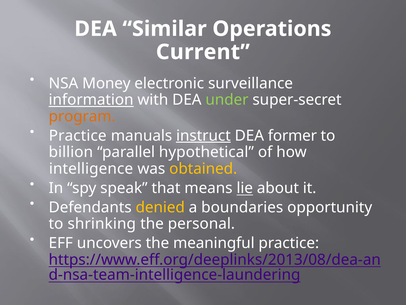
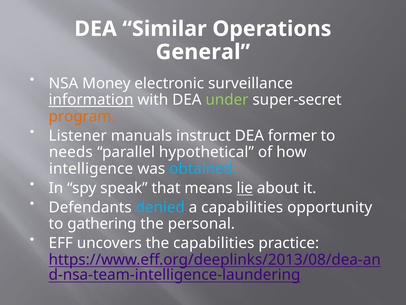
Current: Current -> General (203, 52)
Practice: Practice -> Listener (78, 135)
instruct underline: present -> none (203, 135)
billion: billion -> needs (71, 152)
obtained colour: yellow -> light blue (203, 168)
denied colour: yellow -> light blue (160, 207)
a boundaries: boundaries -> capabilities (242, 207)
shrinking: shrinking -> gathering (102, 223)
the meaningful: meaningful -> capabilities (214, 243)
